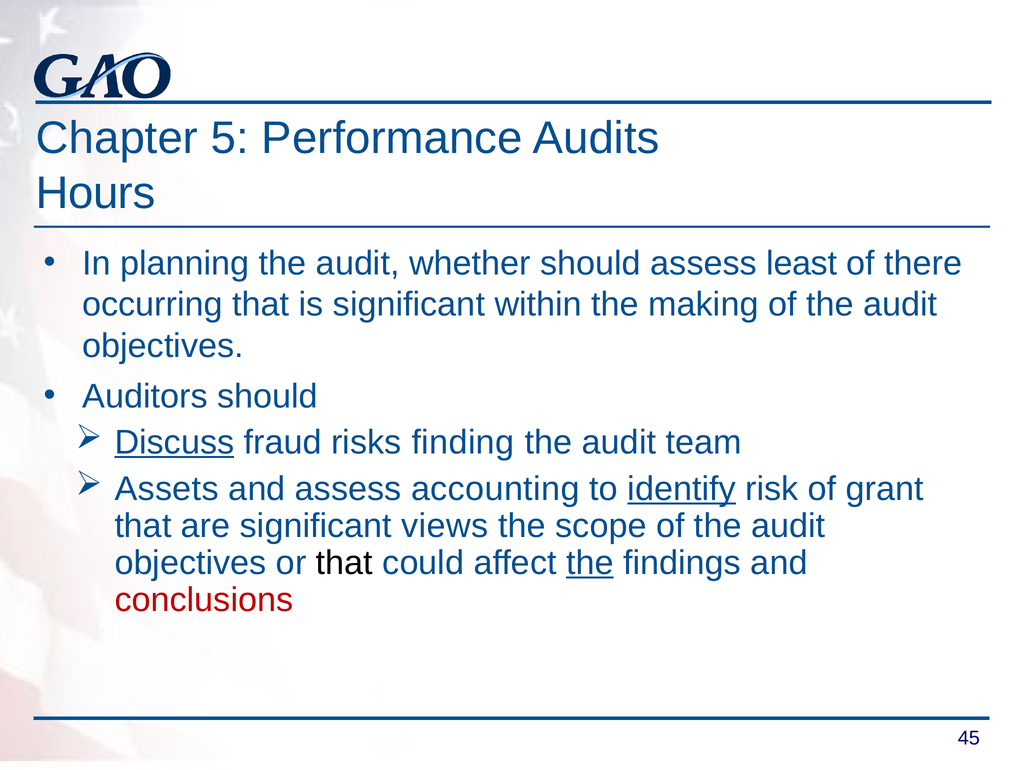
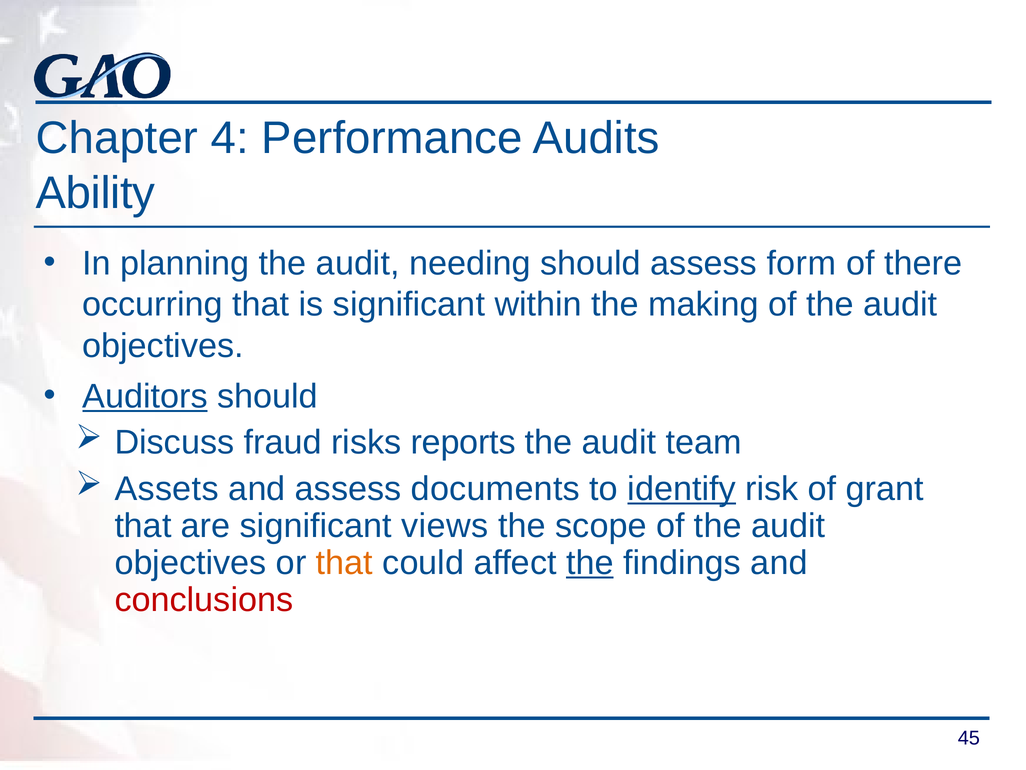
5: 5 -> 4 (230, 138)
Hours: Hours -> Ability (96, 193)
whether: whether -> needing (470, 263)
least: least -> form (801, 263)
Auditors underline: none -> present (145, 396)
Discuss underline: present -> none (174, 442)
finding: finding -> reports (463, 442)
accounting: accounting -> documents (495, 489)
that colour: black -> orange (344, 562)
